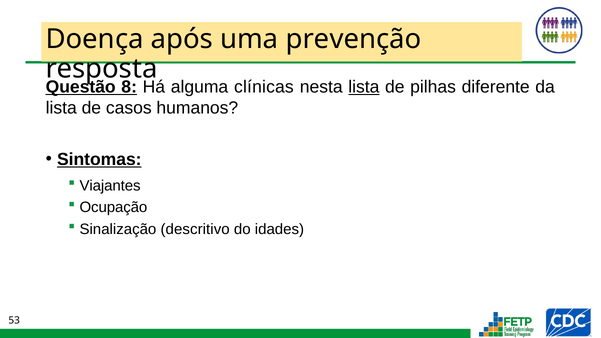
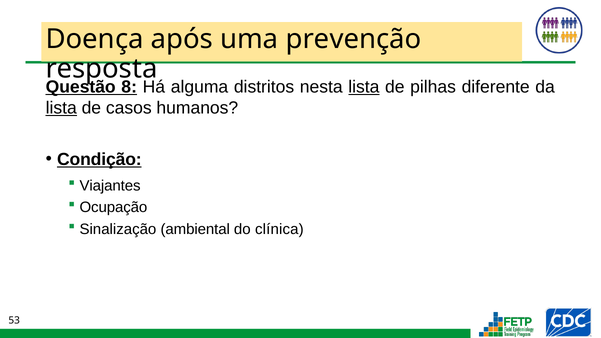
clínicas: clínicas -> distritos (264, 87)
lista underline: none -> present (61, 108)
Sintomas: Sintomas -> Condição (99, 159)
descritivo: descritivo -> ambiental (195, 229)
idades: idades -> clínica (279, 229)
